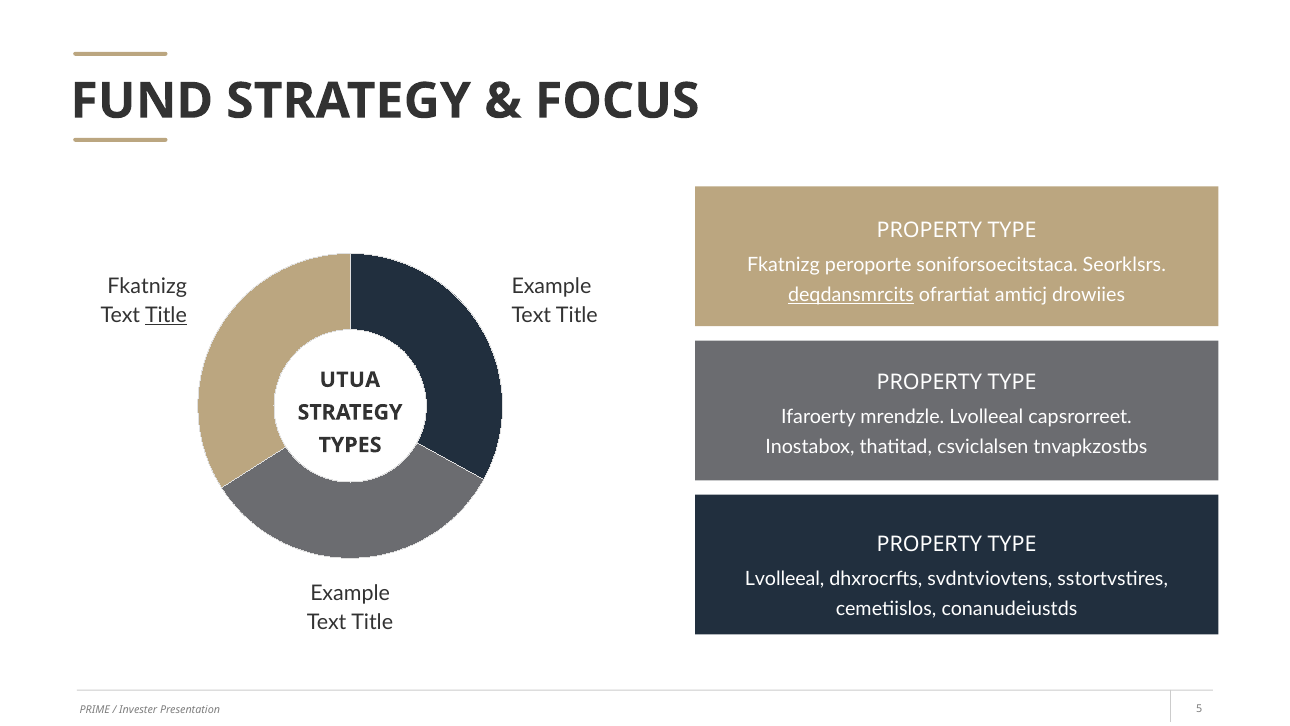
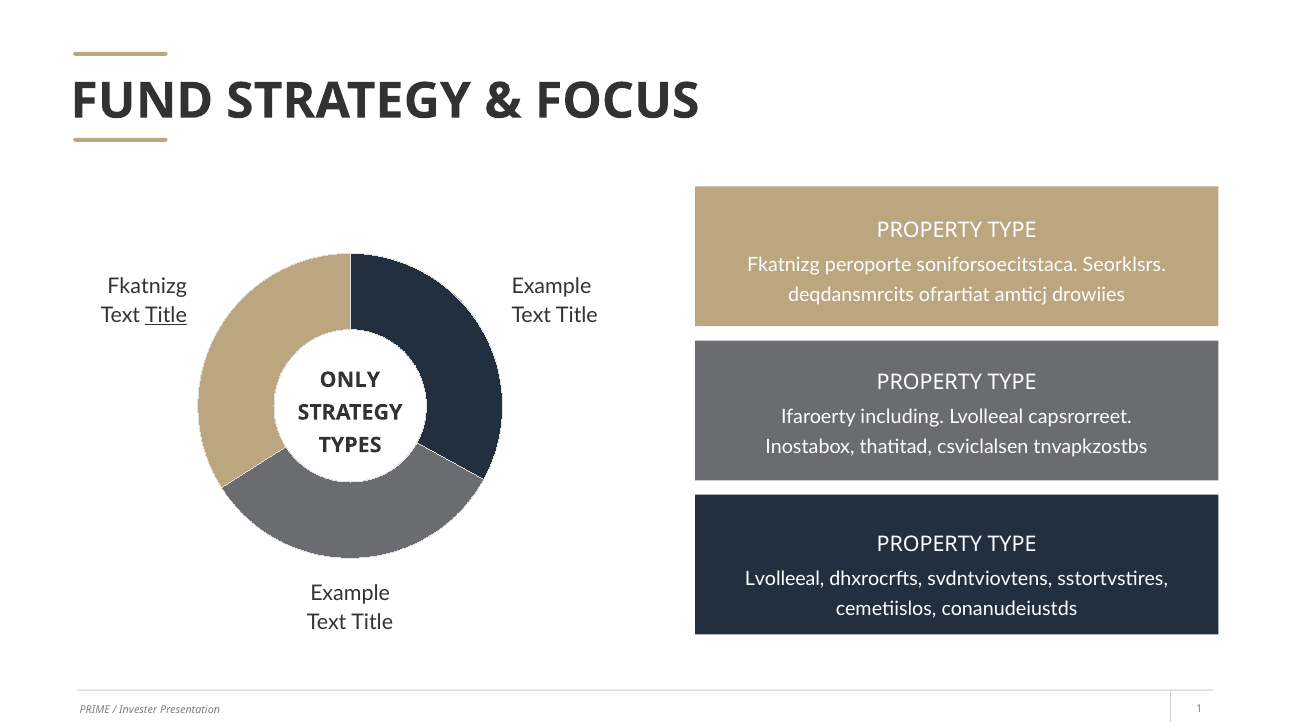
deqdansmrcits underline: present -> none (851, 295)
UTUA: UTUA -> ONLY (350, 380)
mrendzle: mrendzle -> including (902, 417)
5: 5 -> 1 (1199, 709)
